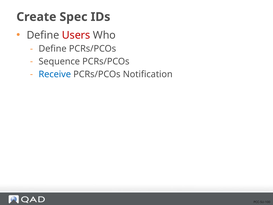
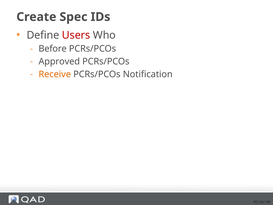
Define: Define -> Before (53, 49)
Sequence: Sequence -> Approved (59, 61)
Receive colour: blue -> orange (55, 74)
